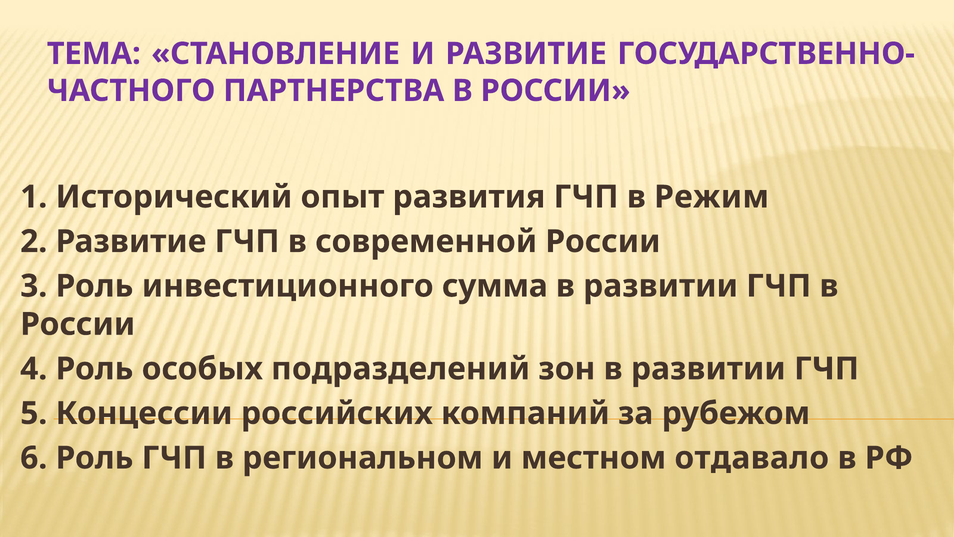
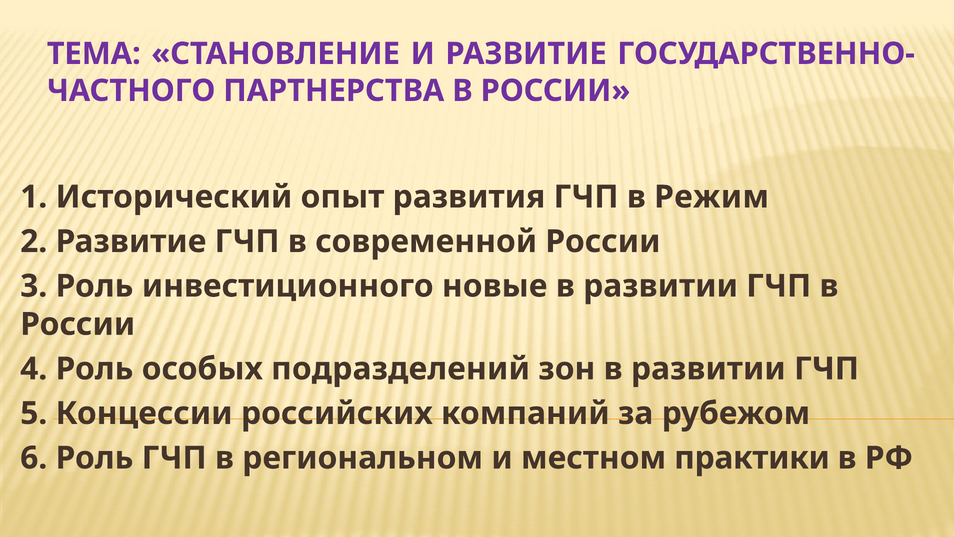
сумма: сумма -> новые (495, 286)
отдавало: отдавало -> практики (752, 458)
